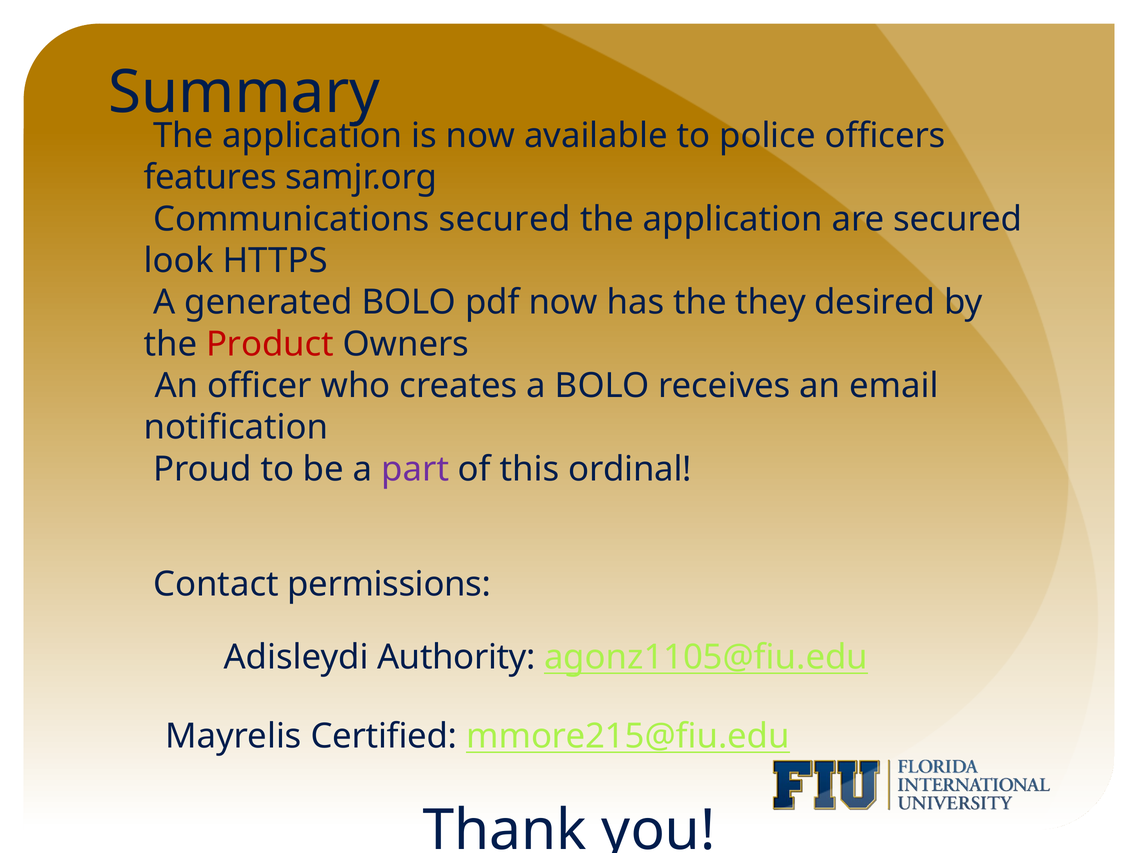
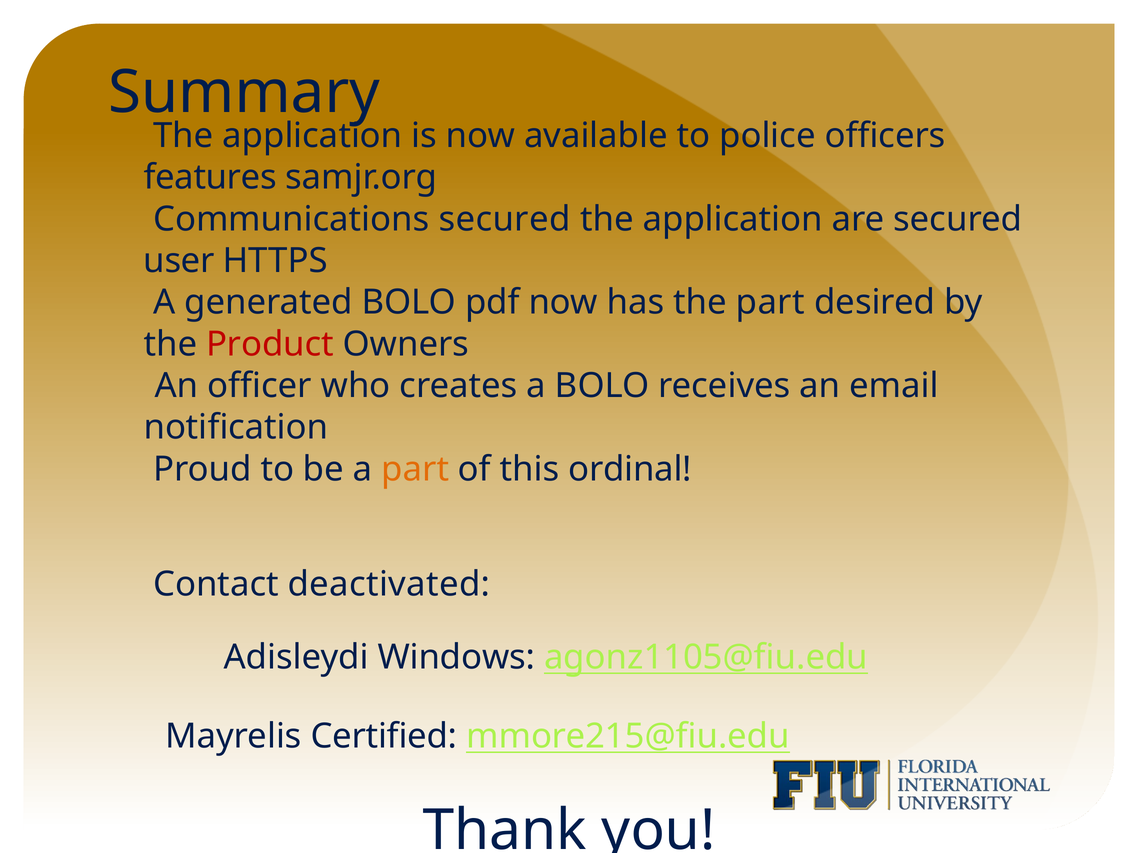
look: look -> user (179, 261)
the they: they -> part (770, 303)
part colour: purple -> orange (415, 469)
permissions: permissions -> deactivated (389, 585)
Authority: Authority -> Windows (456, 658)
